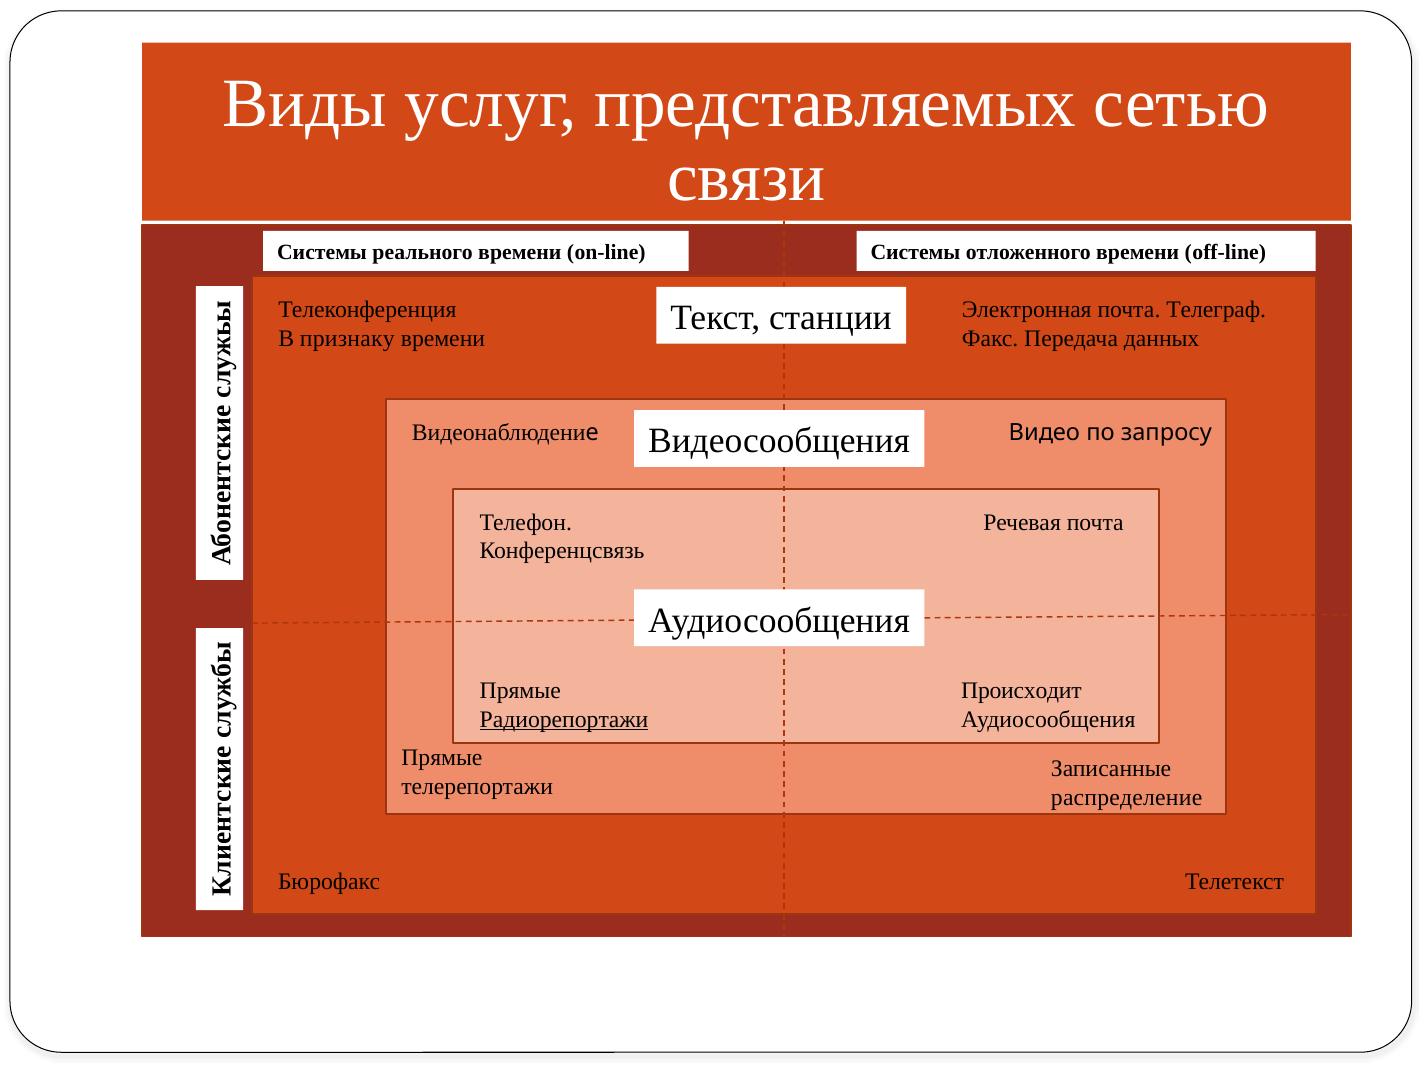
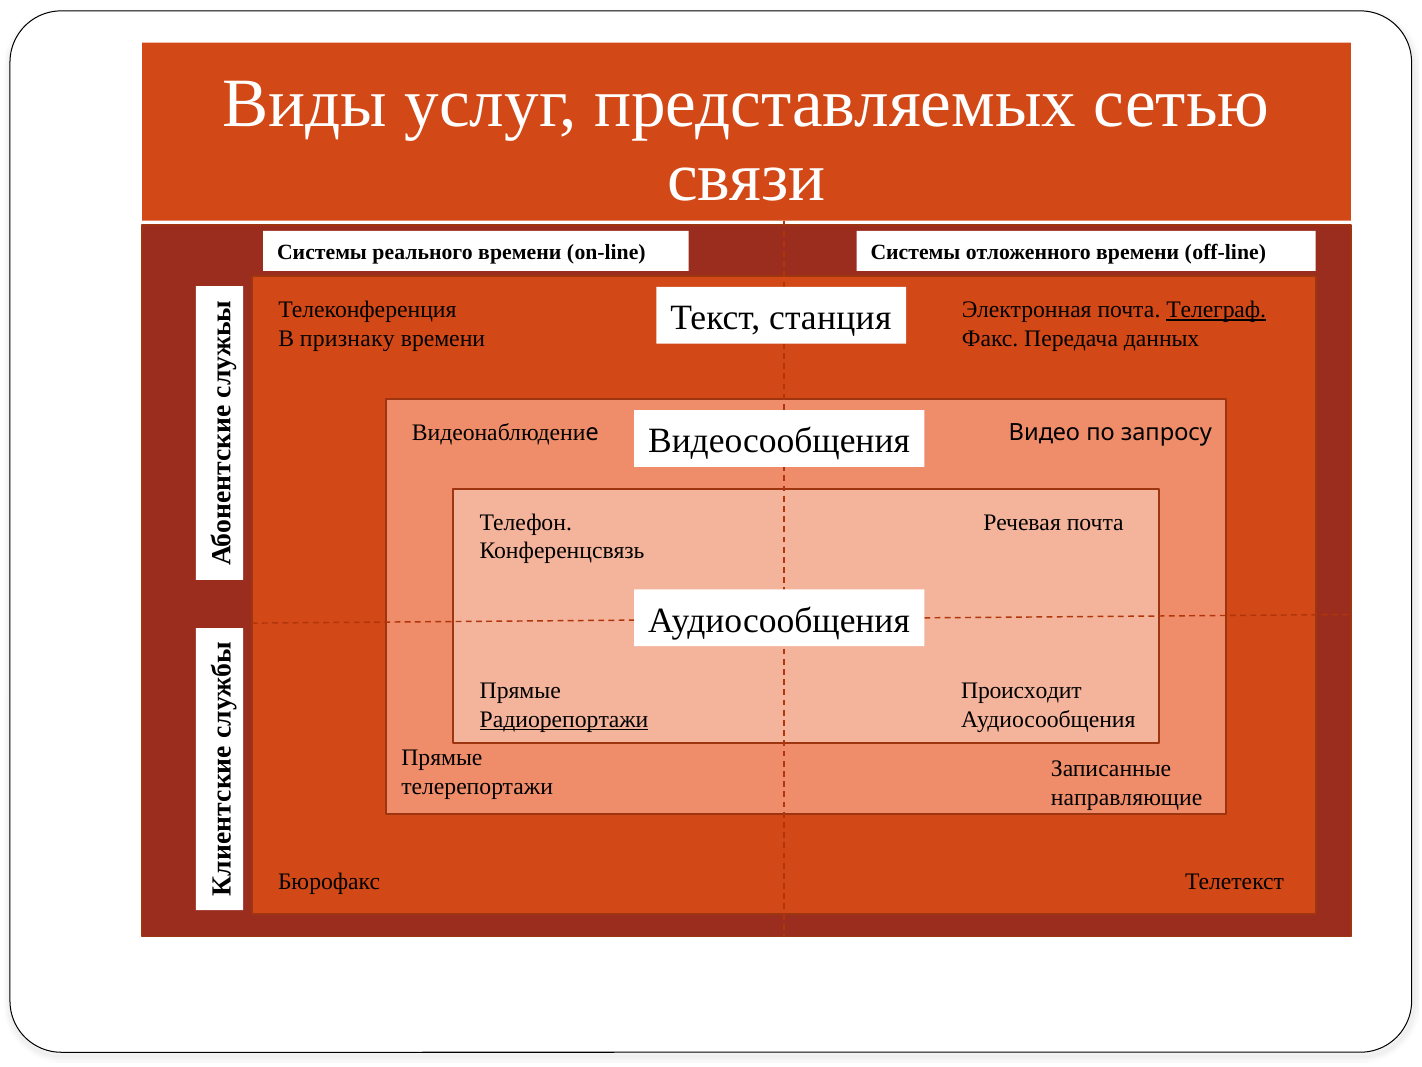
станции: станции -> станция (830, 318)
Телеграф underline: none -> present (1216, 310)
распределение: распределение -> направляющие (1127, 797)
